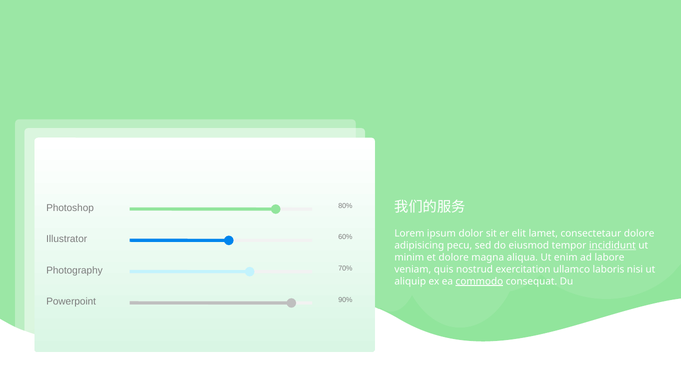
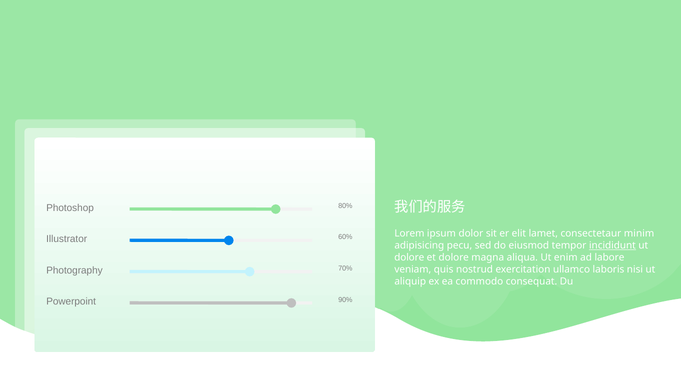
consectetaur dolore: dolore -> minim (639, 234)
minim: minim -> dolore (409, 257)
commodo underline: present -> none (479, 281)
